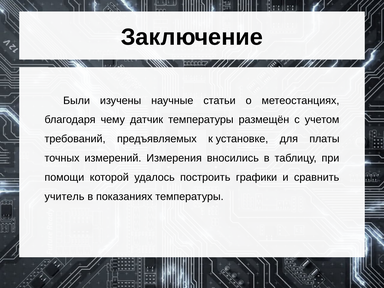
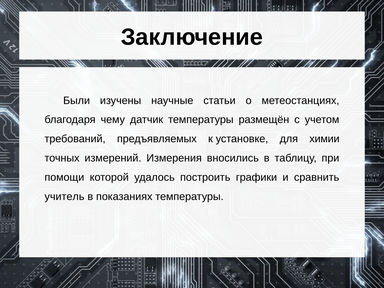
платы: платы -> химии (324, 139)
